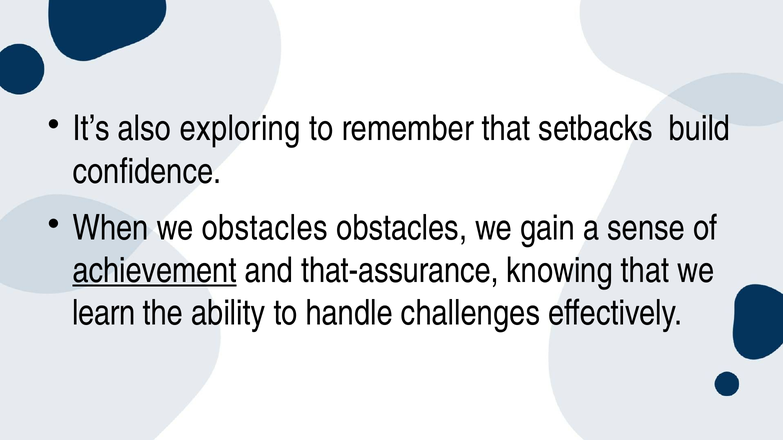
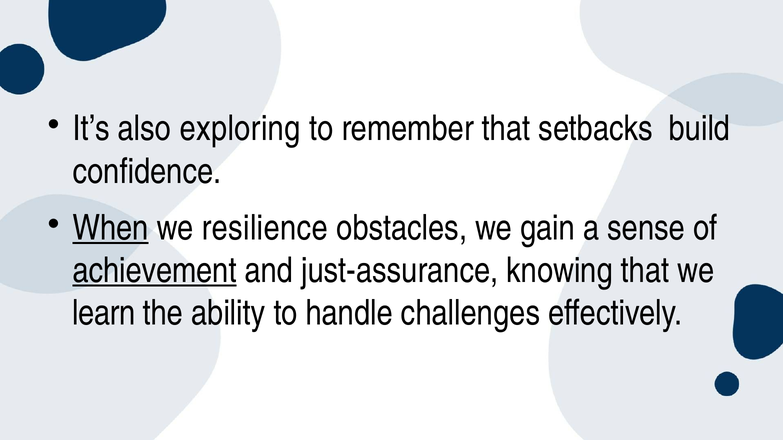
When underline: none -> present (111, 228)
we obstacles: obstacles -> resilience (265, 228)
that-assurance: that-assurance -> just-assurance (400, 271)
